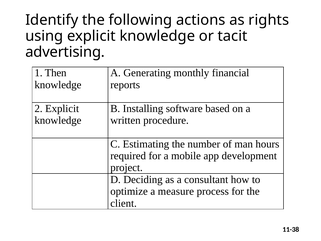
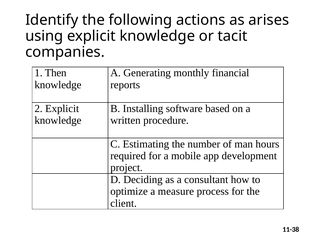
rights: rights -> arises (269, 20)
advertising: advertising -> companies (65, 52)
